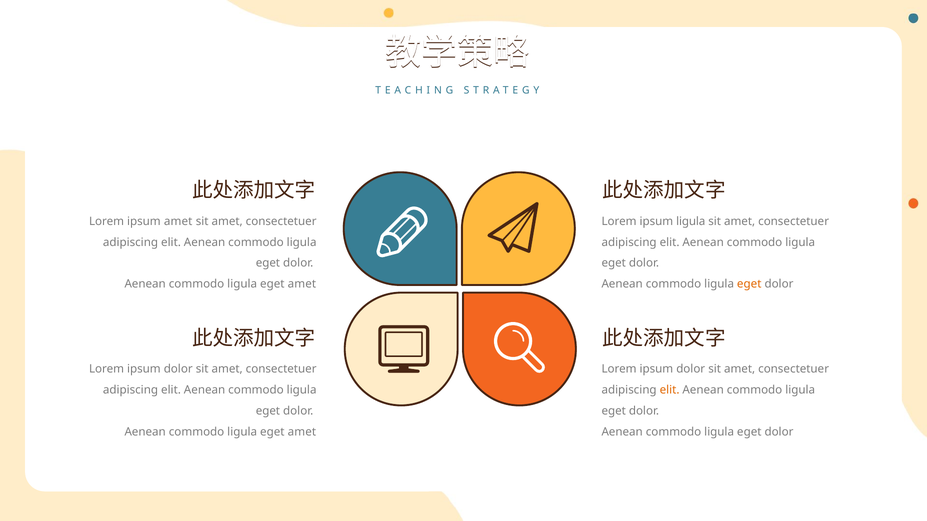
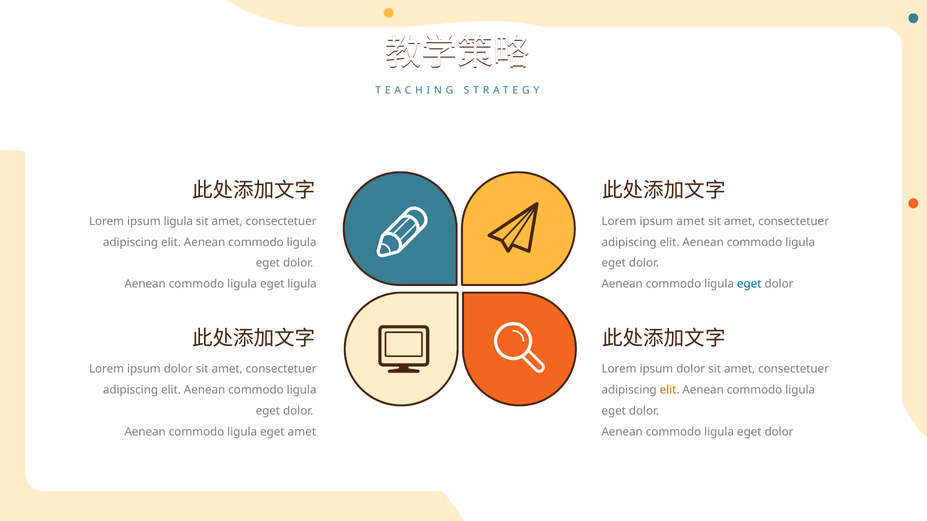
ipsum amet: amet -> ligula (178, 222)
ipsum ligula: ligula -> amet (691, 222)
amet: amet -> ligula (302, 284)
eget colour: orange -> blue (749, 284)
